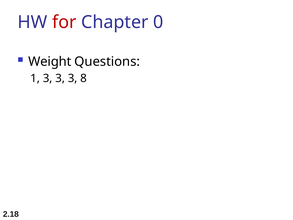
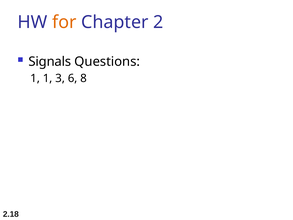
for colour: red -> orange (64, 22)
0: 0 -> 2 (158, 22)
Weight: Weight -> Signals (50, 61)
1 3: 3 -> 1 (48, 78)
3: 3 -> 6 (73, 78)
